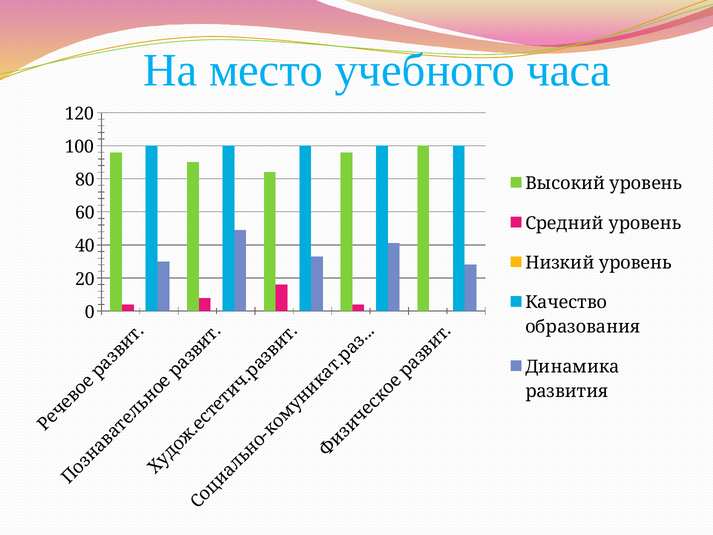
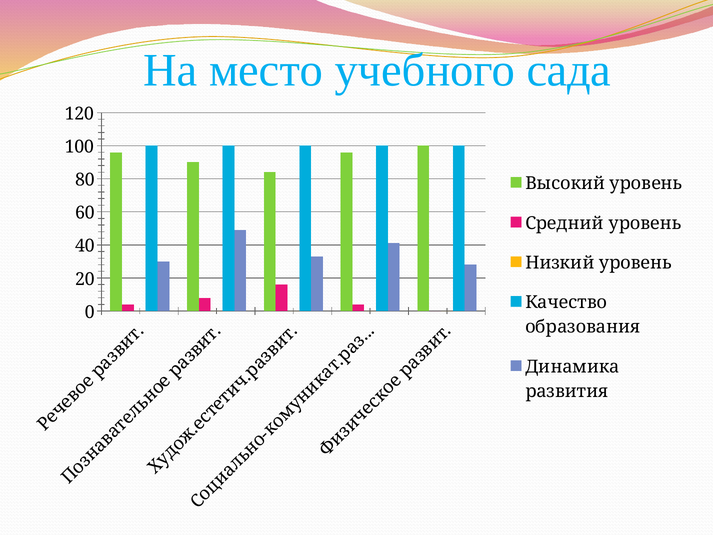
часа: часа -> сада (569, 70)
